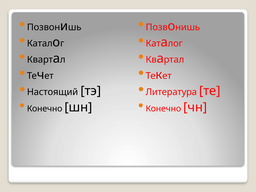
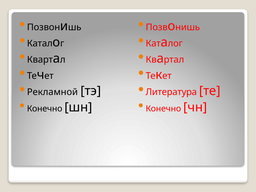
Настоящий: Настоящий -> Рекламной (52, 92)
